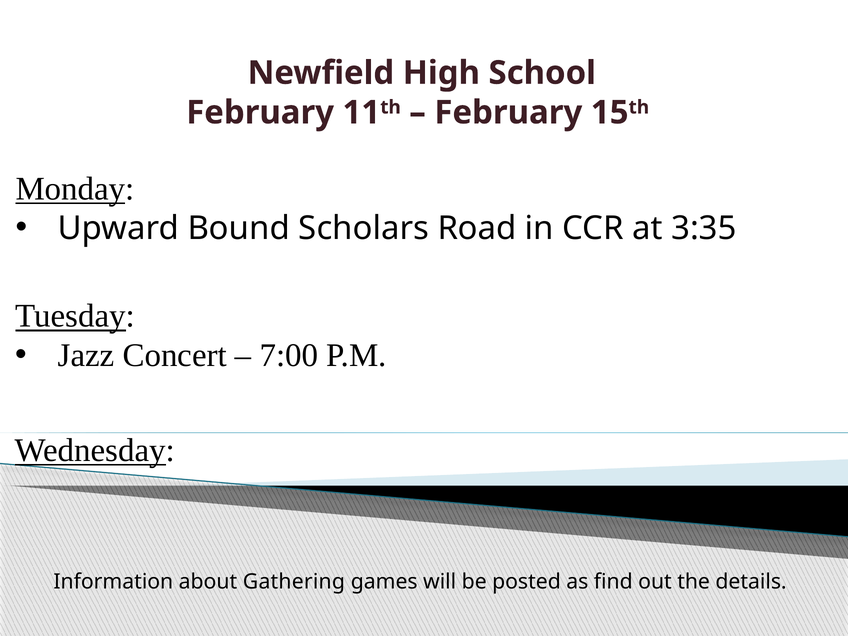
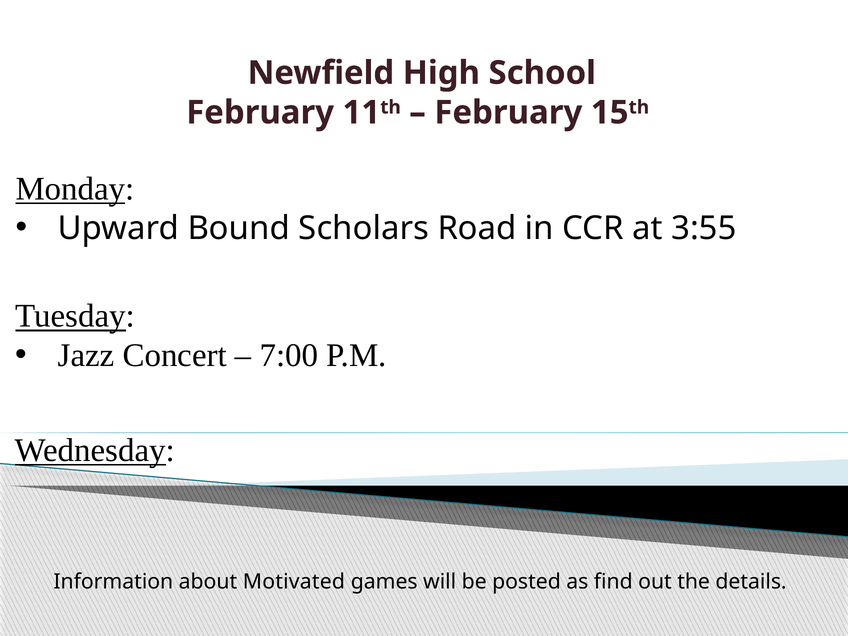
3:35: 3:35 -> 3:55 (704, 228)
Gathering: Gathering -> Motivated (294, 582)
